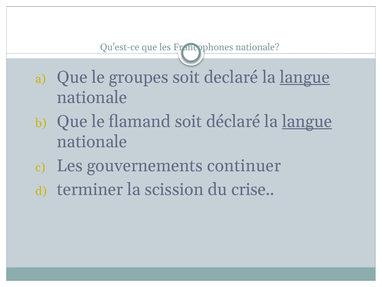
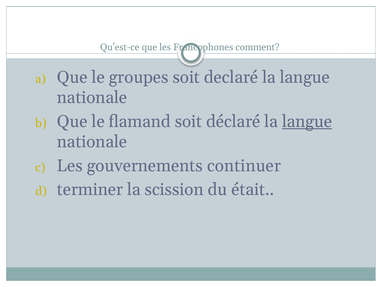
Francophones nationale: nationale -> comment (257, 47)
langue underline: present -> none (305, 77)
crise: crise -> était (253, 189)
